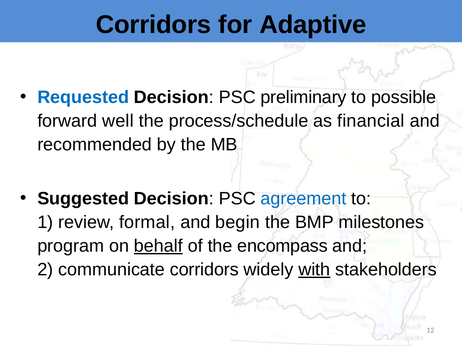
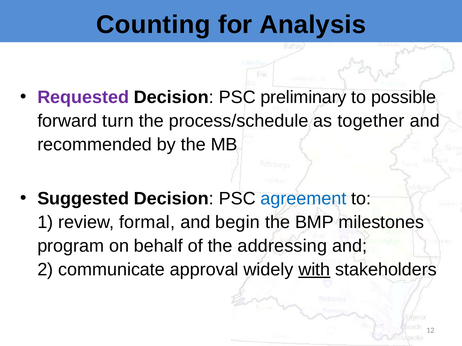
Corridors: Corridors -> Counting (153, 25)
Adaptive: Adaptive -> Analysis (313, 25)
Requested colour: blue -> purple (83, 97)
well: well -> turn (118, 121)
financial: financial -> together (371, 121)
behalf underline: present -> none (158, 246)
encompass: encompass -> addressing (282, 246)
communicate corridors: corridors -> approval (204, 270)
